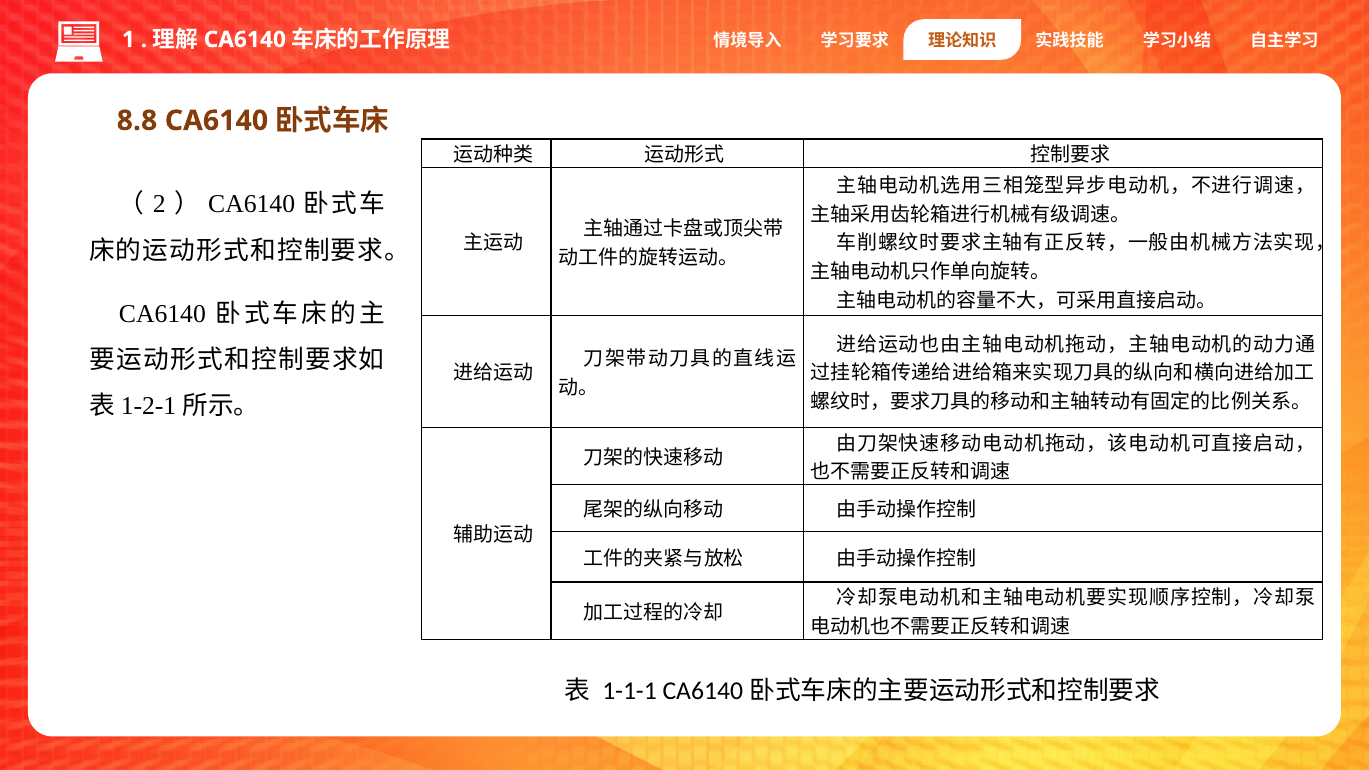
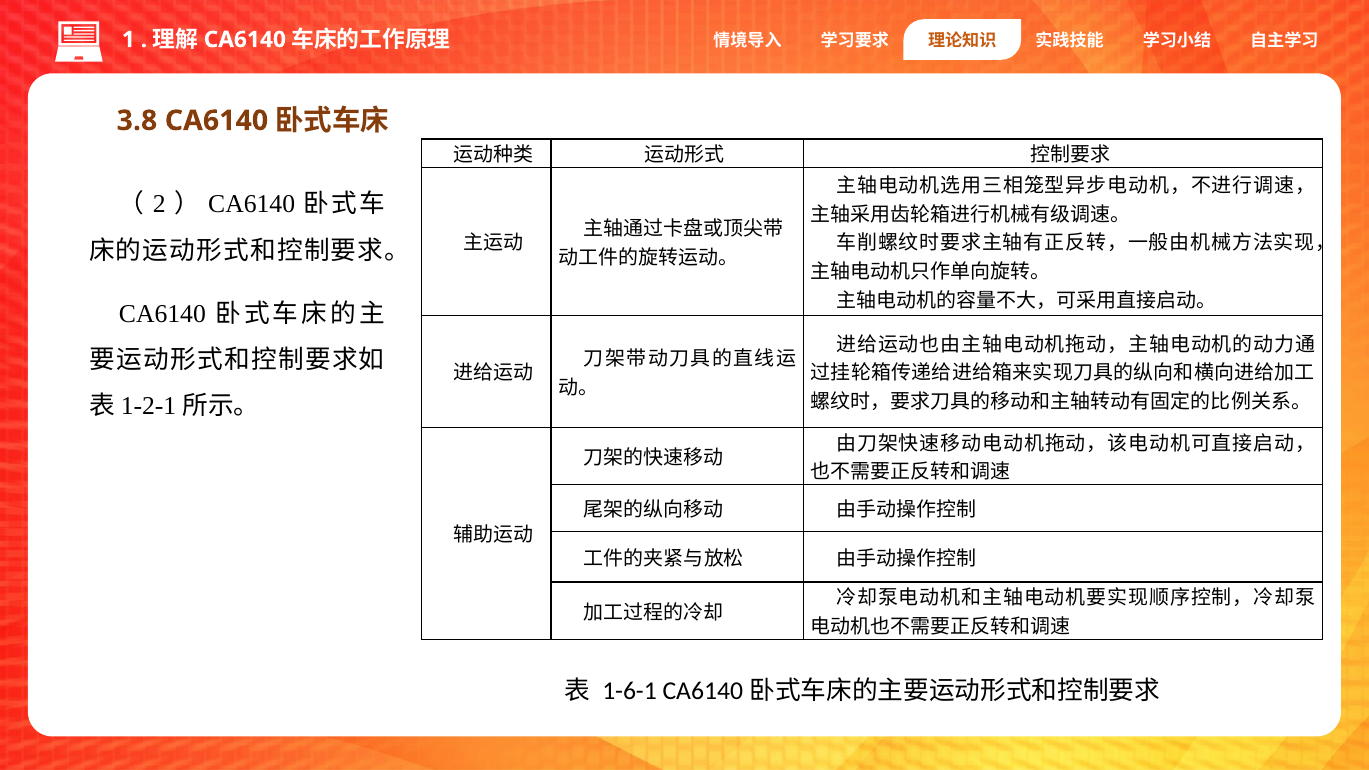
8.8: 8.8 -> 3.8 (137, 121)
1-1-1: 1-1-1 -> 1-6-1 (630, 691)
